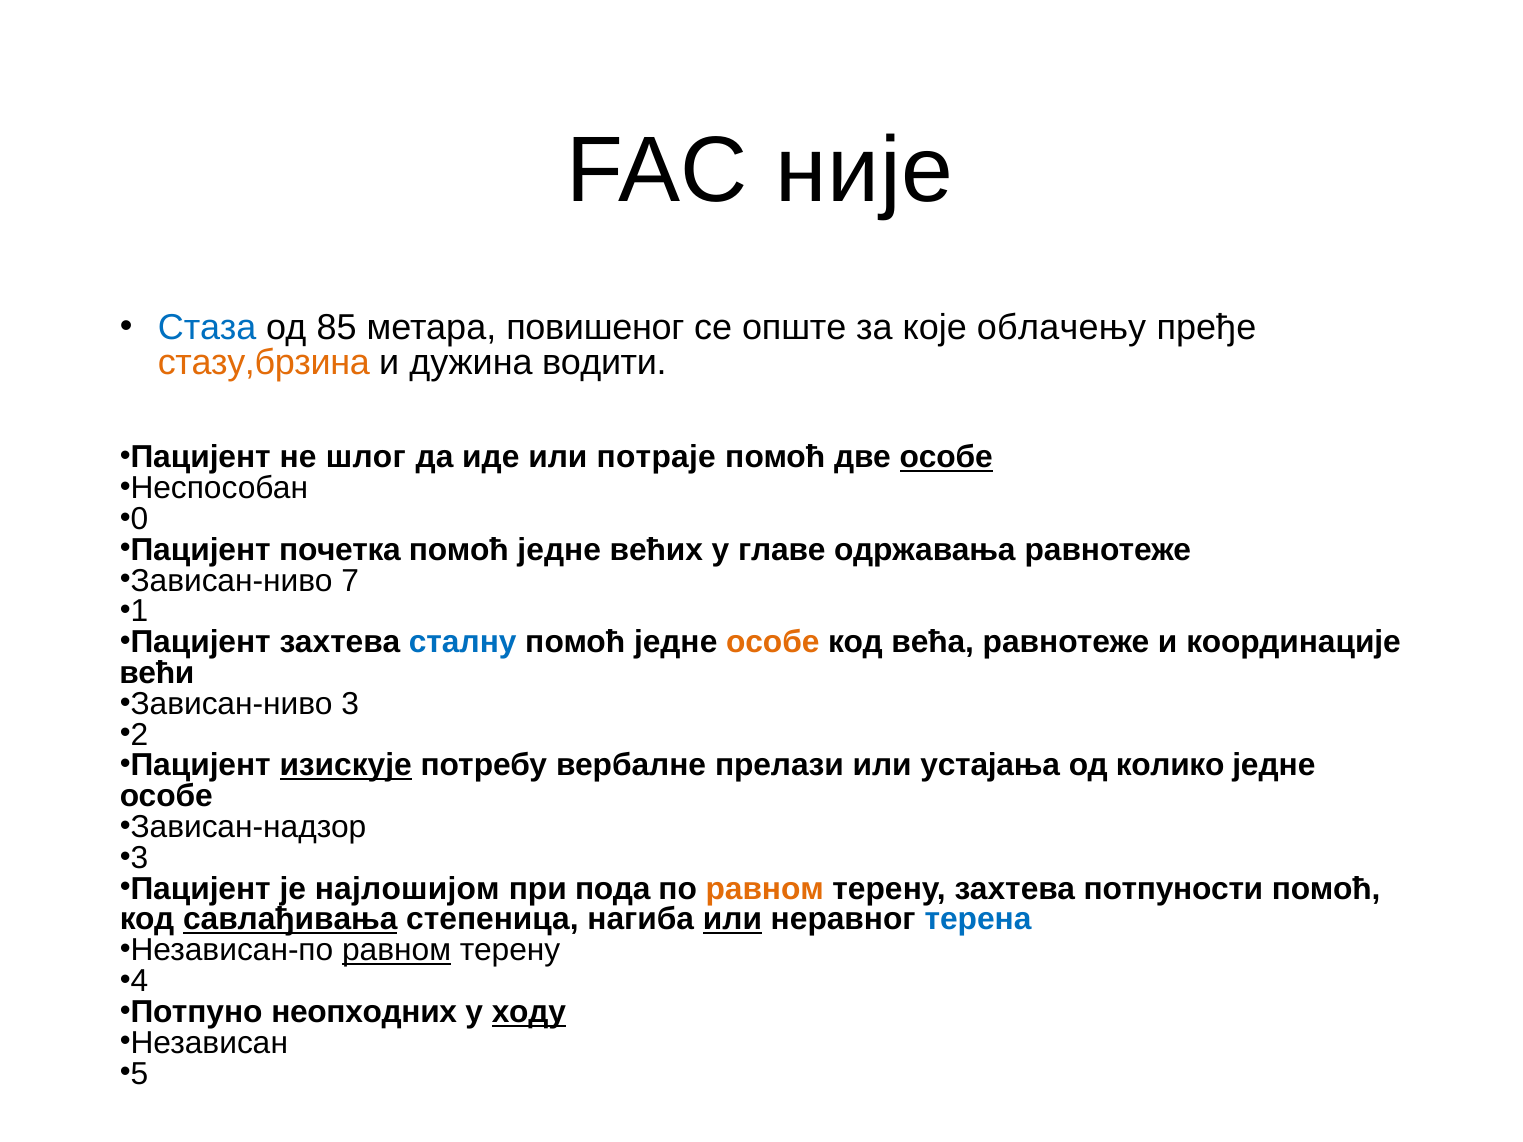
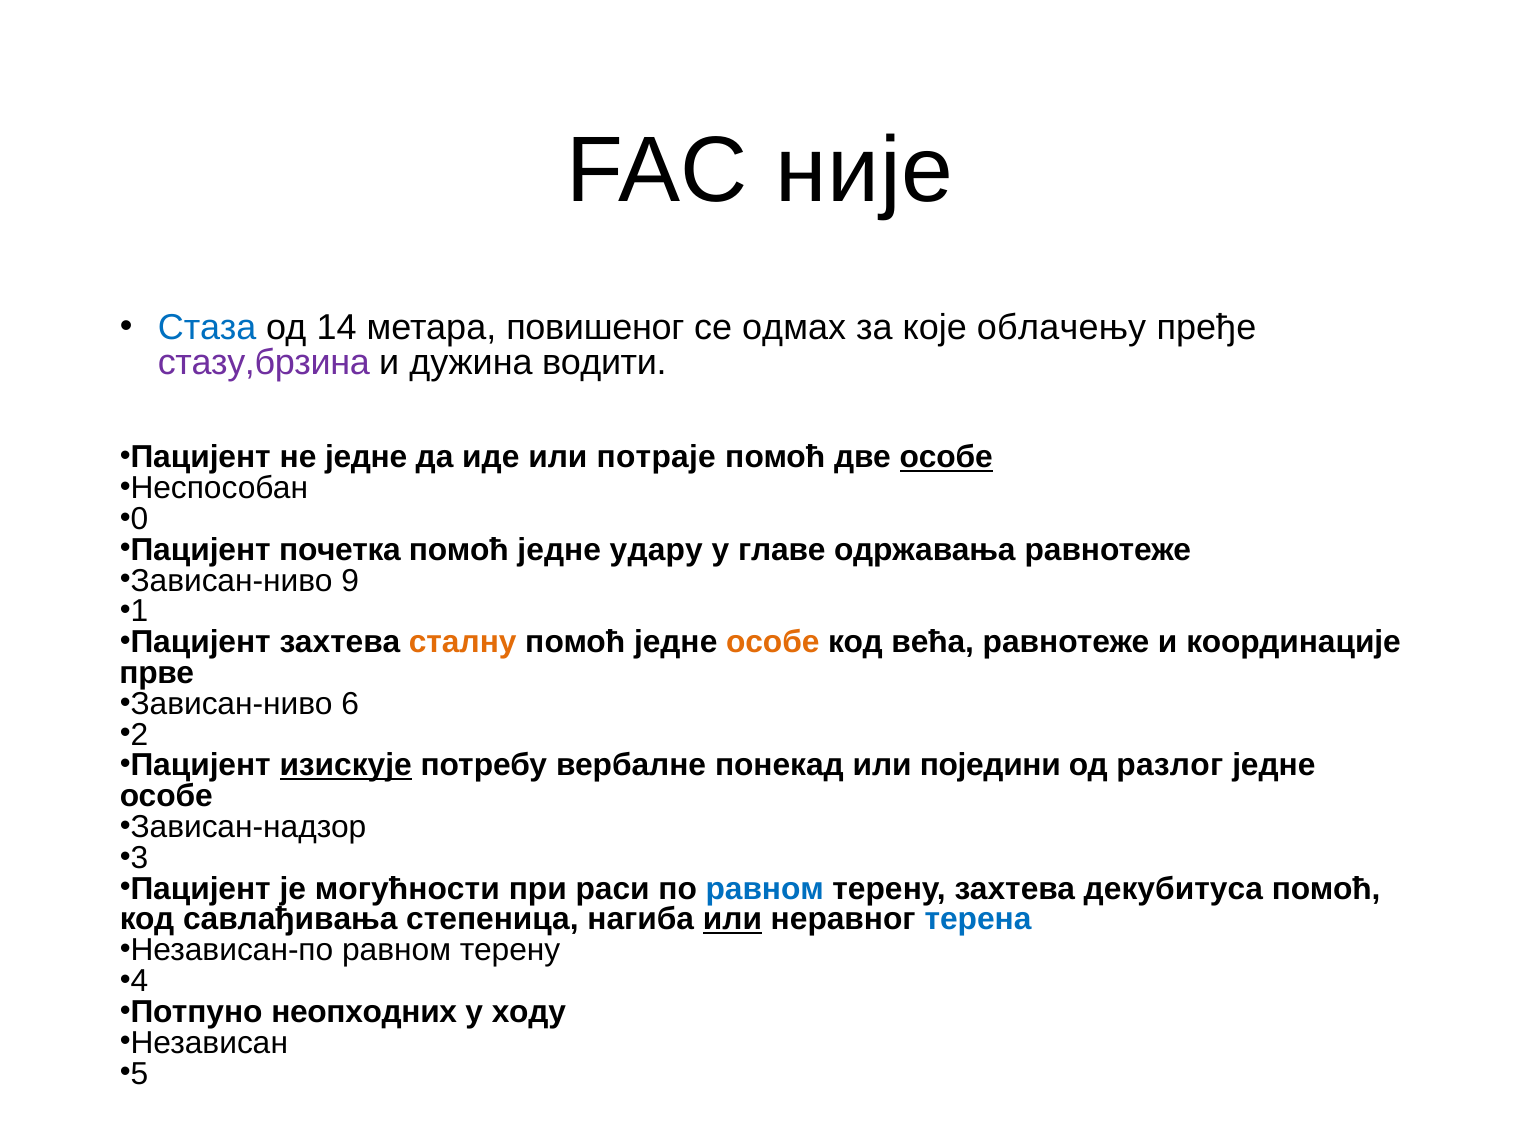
85: 85 -> 14 (337, 328)
опште: опште -> одмах (794, 328)
стазу,брзина colour: orange -> purple (264, 363)
не шлог: шлог -> једне (366, 457)
већих: већих -> удару (656, 550)
7: 7 -> 9 (350, 581)
сталну colour: blue -> orange (463, 642)
већи: већи -> прве (157, 673)
3: 3 -> 6 (350, 704)
прелази: прелази -> понекад (779, 766)
устајања: устајања -> поједини (990, 766)
колико: колико -> разлог (1170, 766)
најлошијом: најлошијом -> могућности (407, 889)
пода: пода -> раси (613, 889)
равном colour: orange -> blue (765, 889)
потпуности: потпуности -> декубитуса (1173, 889)
савлађивања underline: present -> none (290, 920)
равном underline: present -> none (397, 951)
ходу underline: present -> none (529, 1012)
